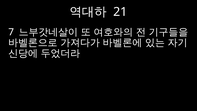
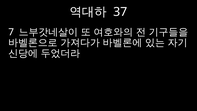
21: 21 -> 37 (120, 12)
